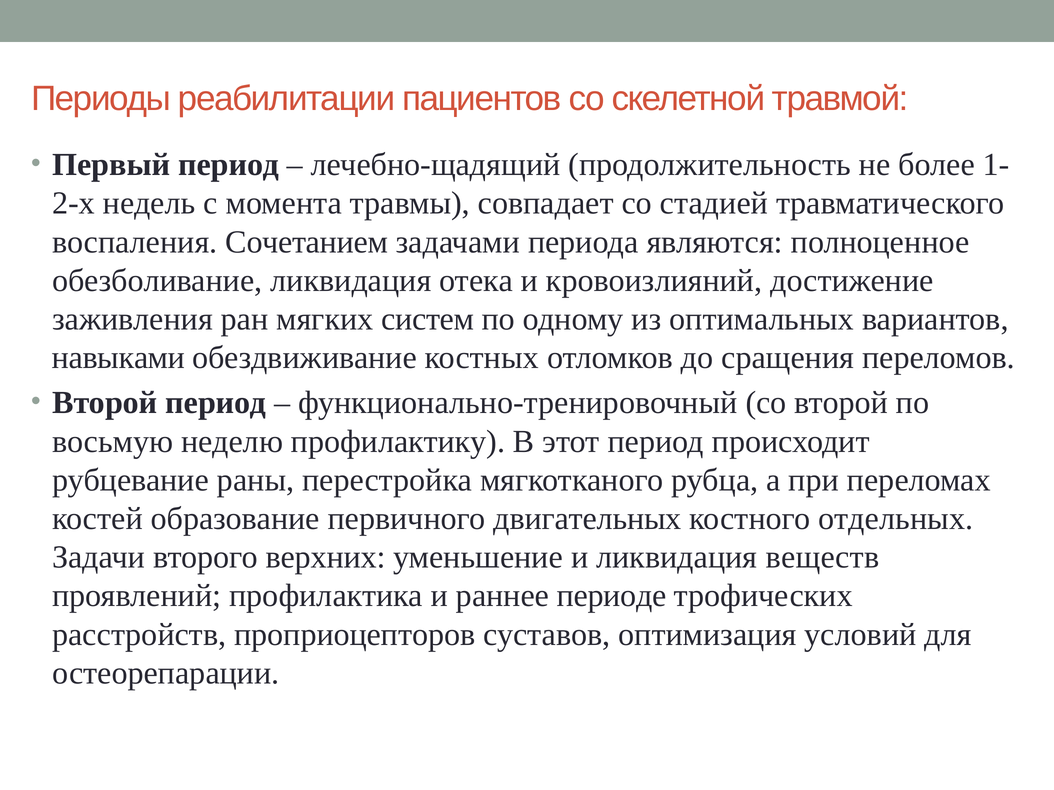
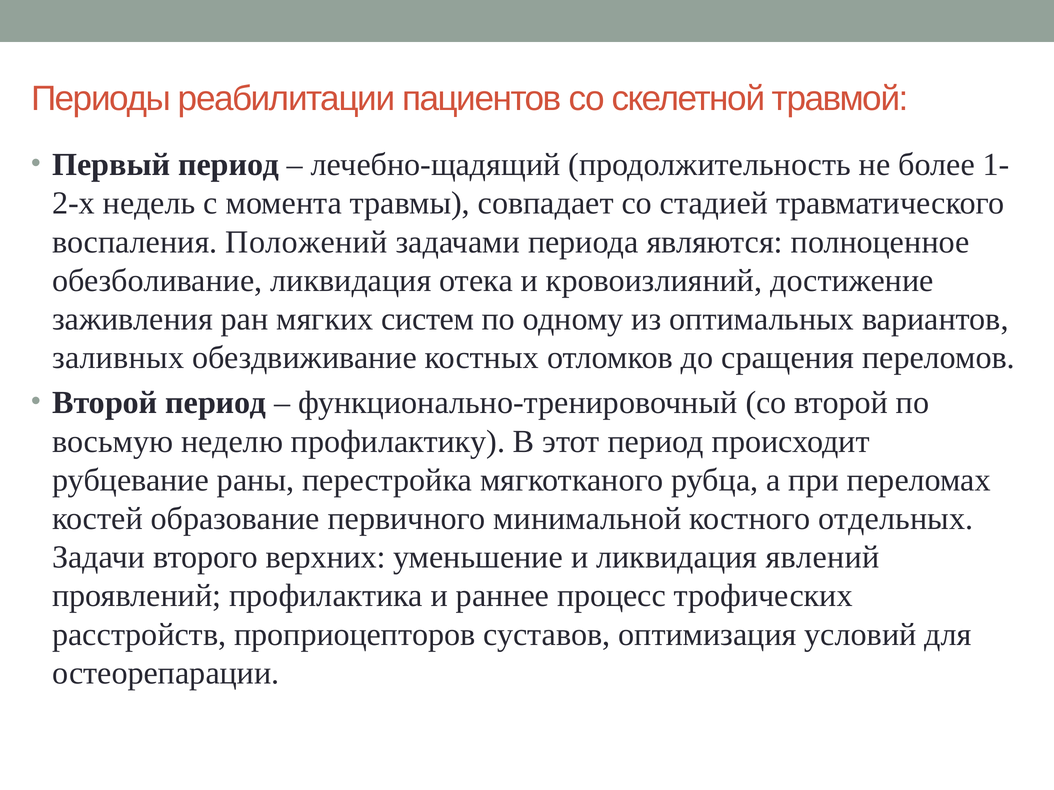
Сочетанием: Сочетанием -> Положений (306, 242)
навыками: навыками -> заливных (118, 358)
двигательных: двигательных -> минимальной (587, 519)
веществ: веществ -> явлений (823, 558)
периоде: периоде -> процесс (612, 596)
